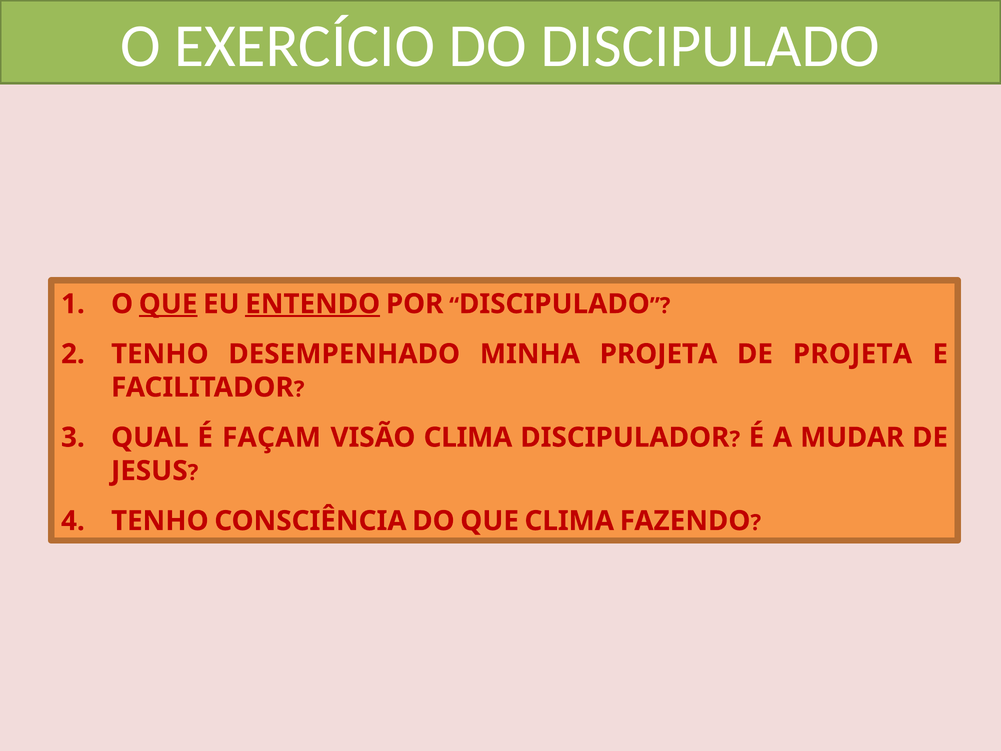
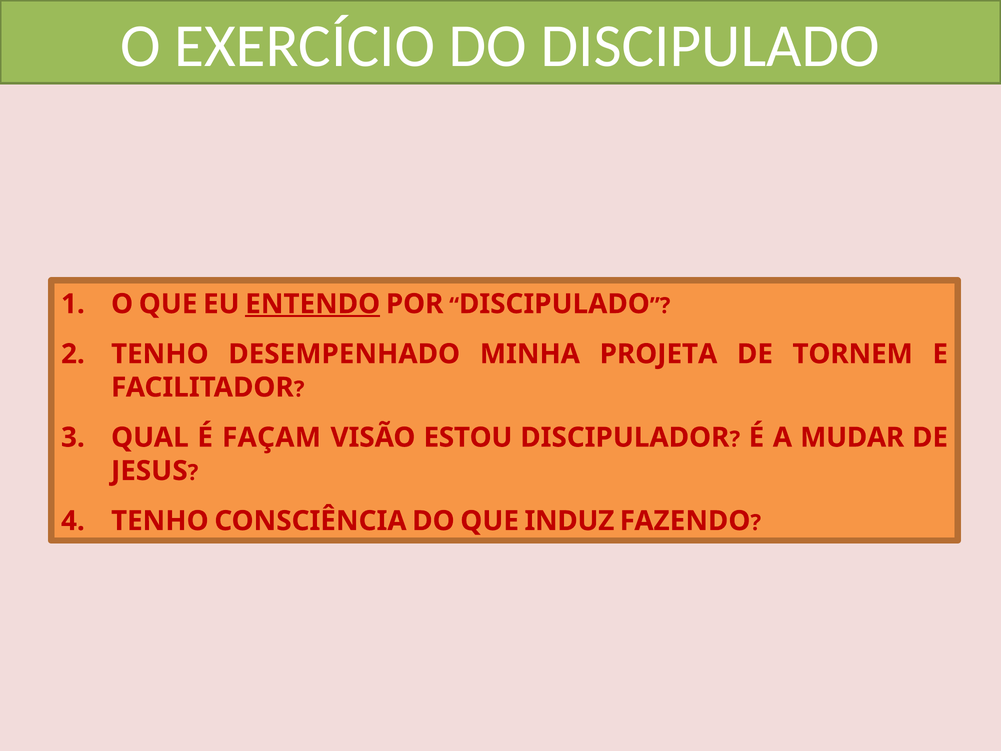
QUE underline: present -> none (168, 304)
DE PROJETA: PROJETA -> TORNEM (853, 354)
VISÃO CLIMA: CLIMA -> ESTOU (468, 437)
QUE CLIMA: CLIMA -> INDUZ (569, 521)
